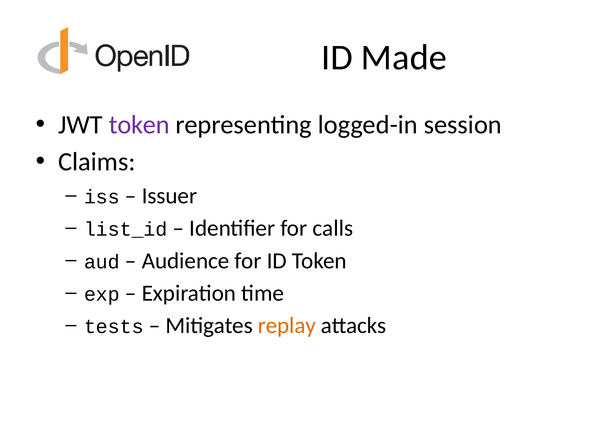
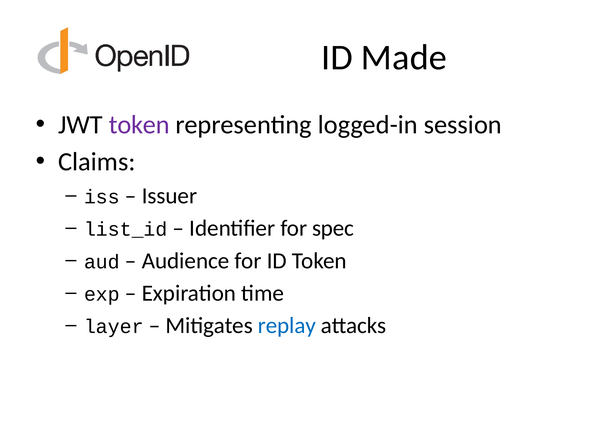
calls: calls -> spec (333, 228)
tests: tests -> layer (114, 327)
replay colour: orange -> blue (287, 326)
